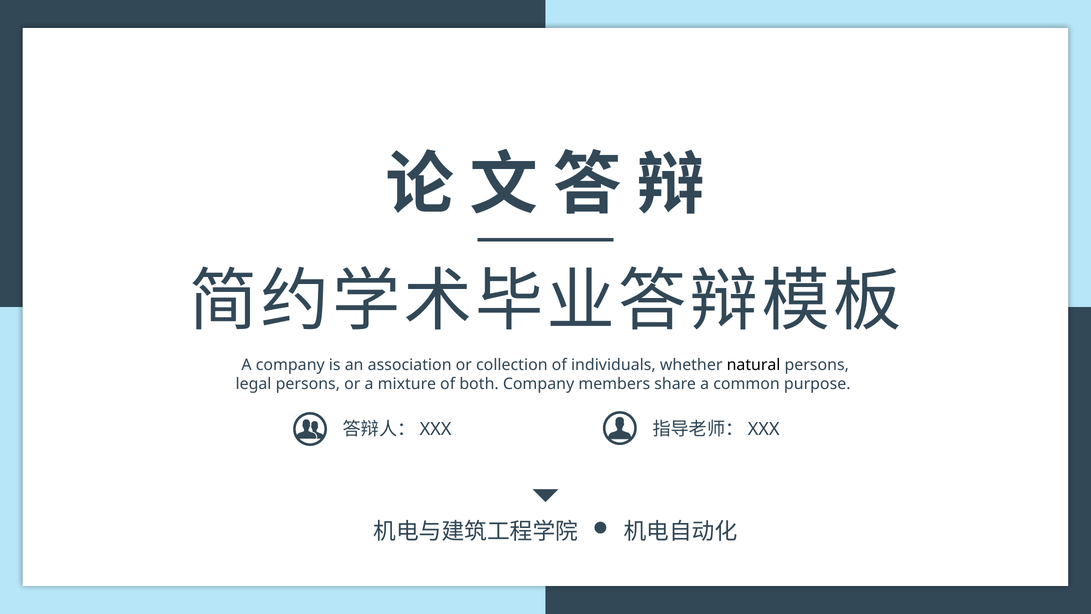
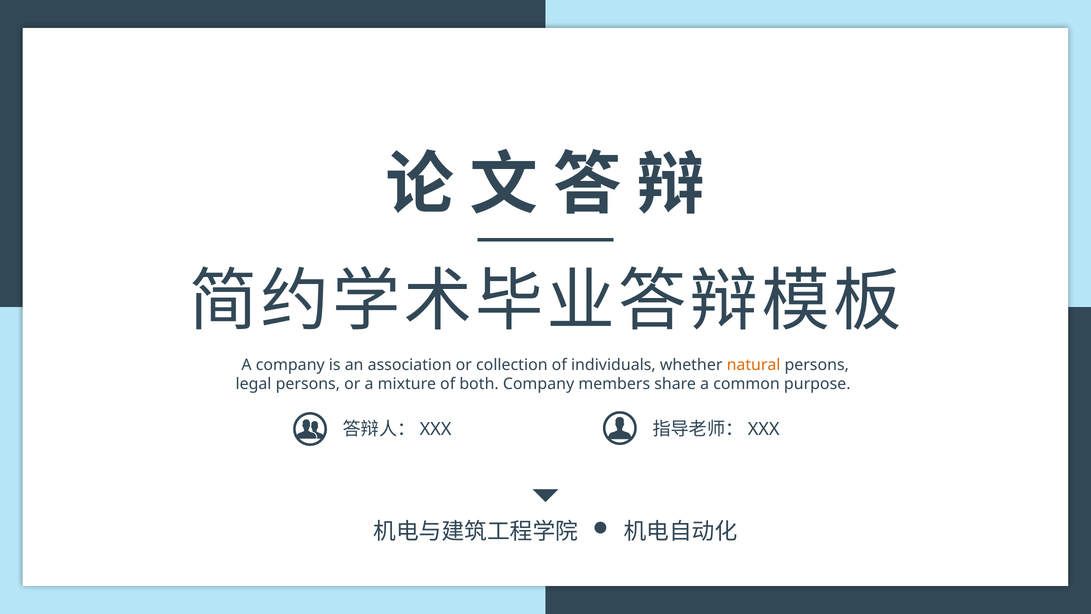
natural colour: black -> orange (754, 365)
